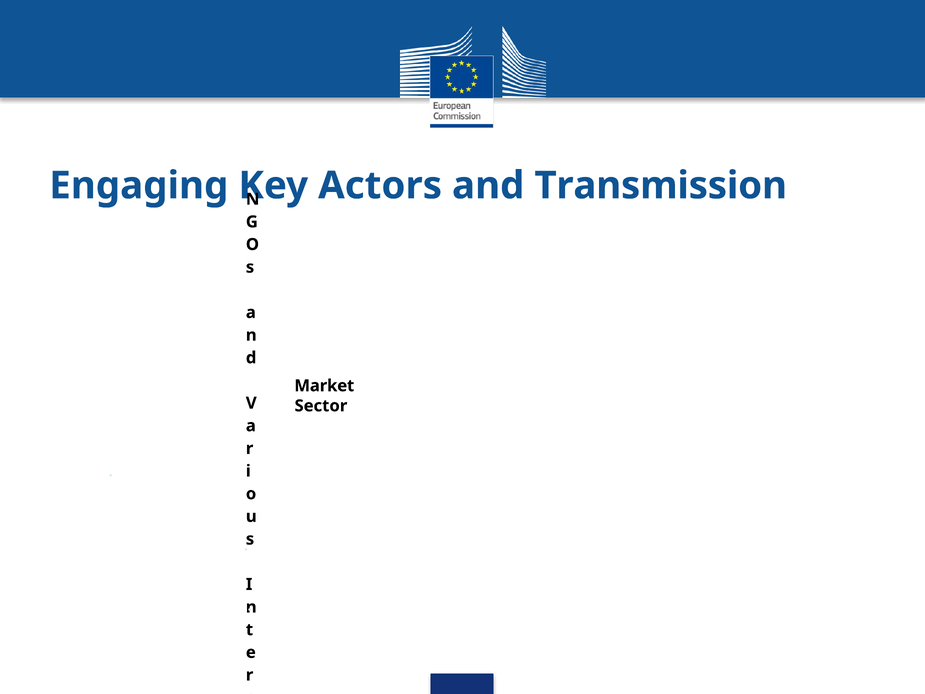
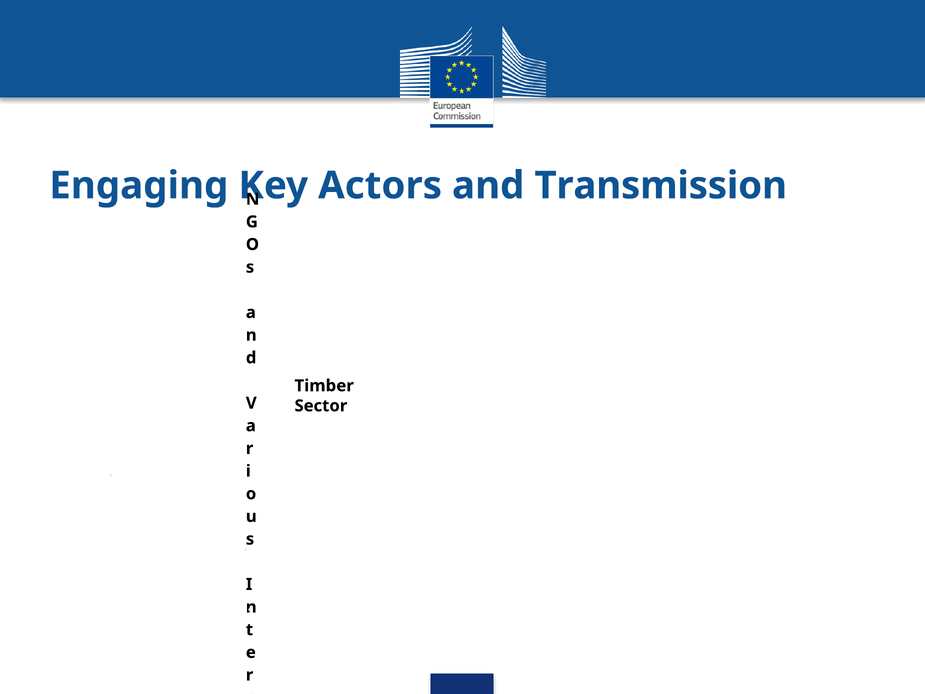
Market: Market -> Timber (324, 386)
